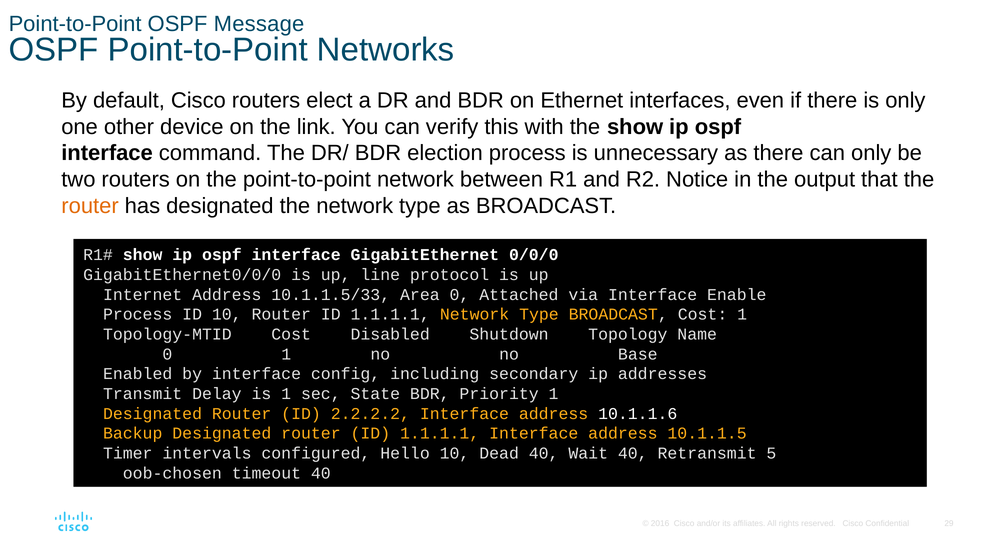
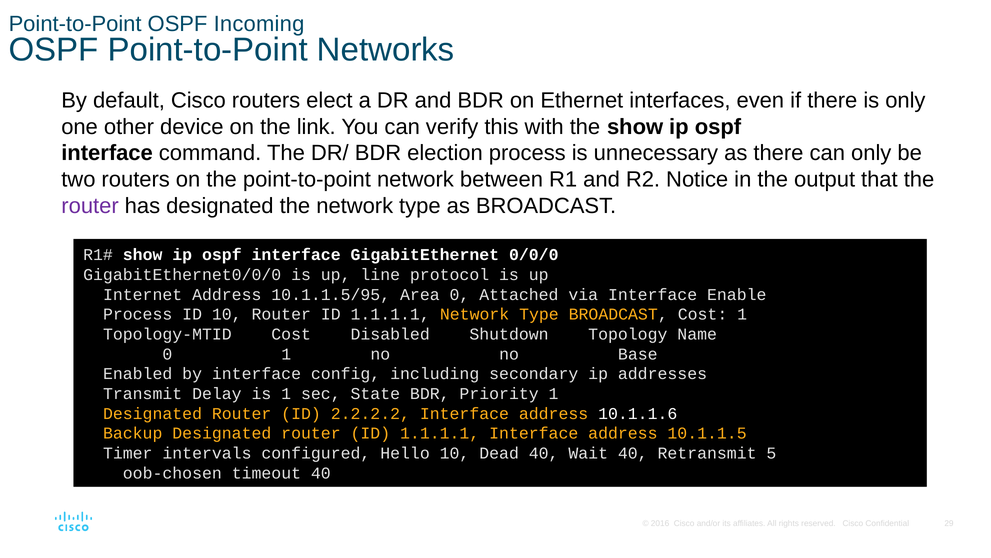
Message: Message -> Incoming (259, 24)
router colour: orange -> purple (90, 206)
10.1.1.5/33: 10.1.1.5/33 -> 10.1.1.5/95 (331, 294)
